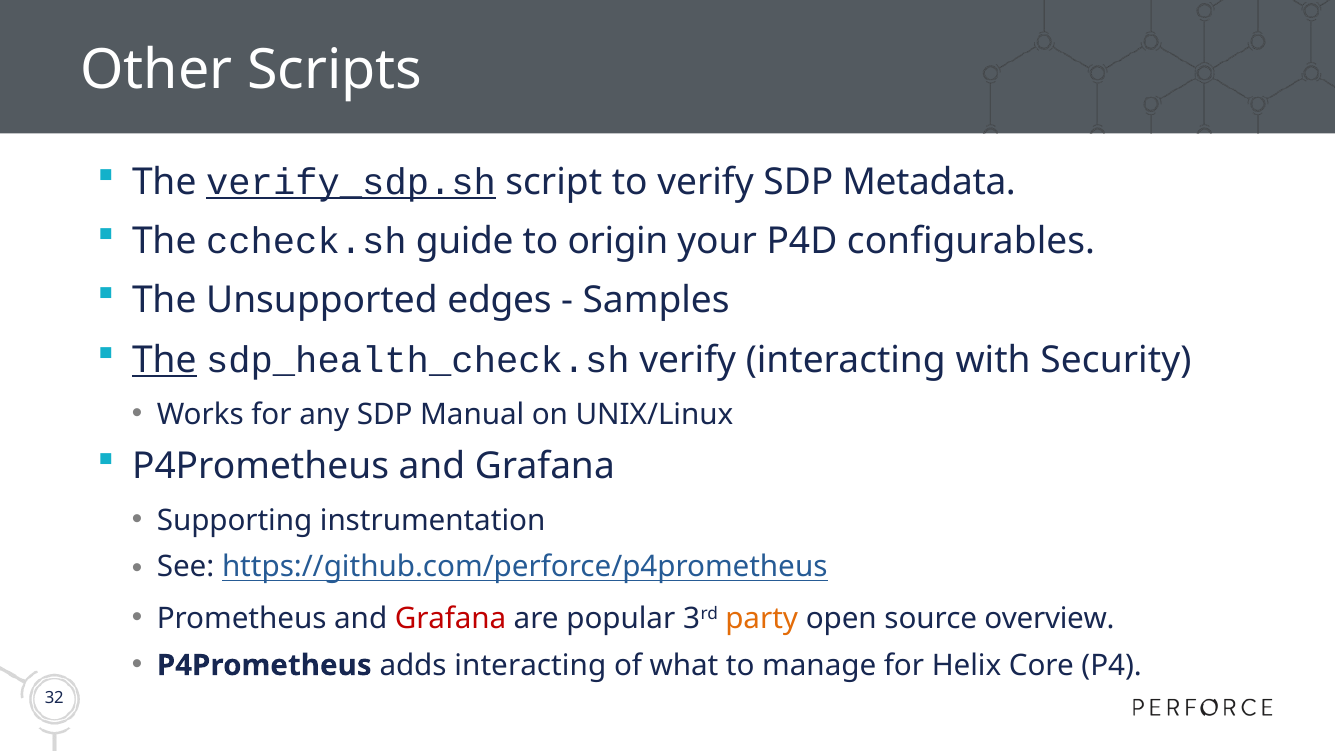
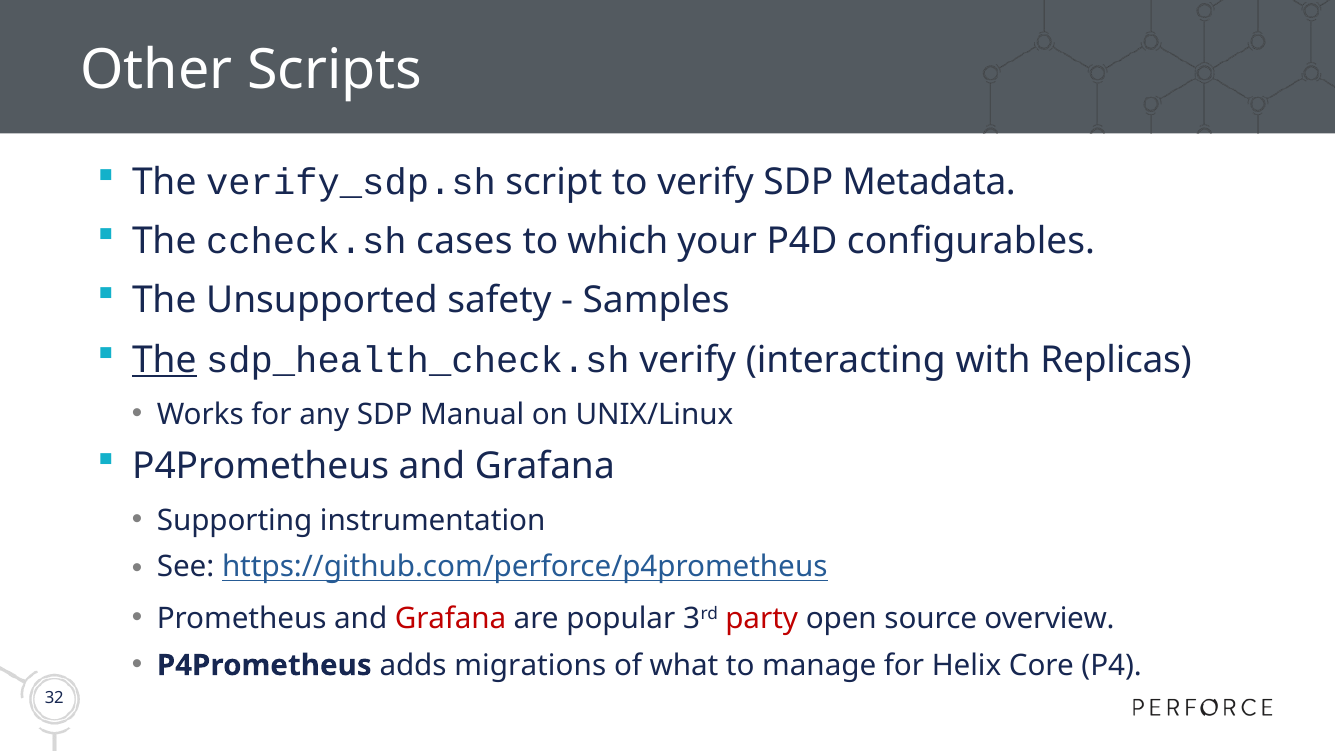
verify_sdp.sh underline: present -> none (351, 182)
guide: guide -> cases (464, 241)
origin: origin -> which (618, 241)
edges: edges -> safety (499, 301)
Security: Security -> Replicas (1116, 360)
party colour: orange -> red (762, 619)
adds interacting: interacting -> migrations (530, 665)
